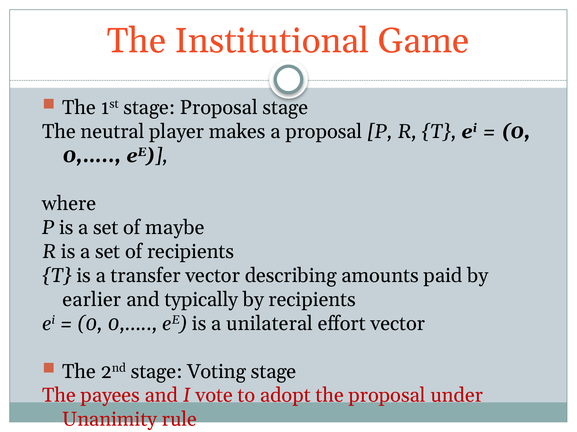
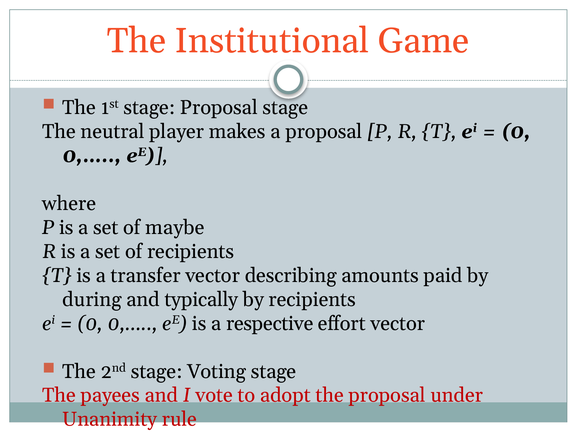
earlier: earlier -> during (92, 300)
unilateral: unilateral -> respective (270, 324)
